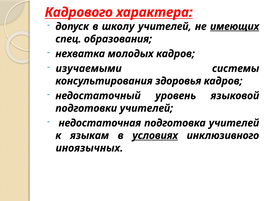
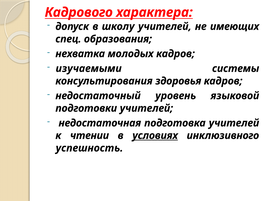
имеющих underline: present -> none (235, 26)
языкам: языкам -> чтении (90, 136)
иноязычных: иноязычных -> успешность (89, 148)
